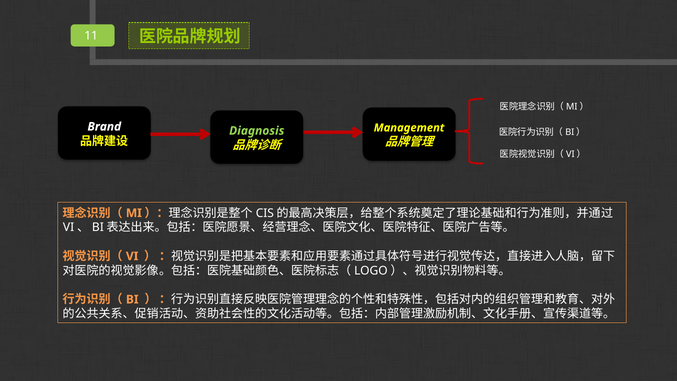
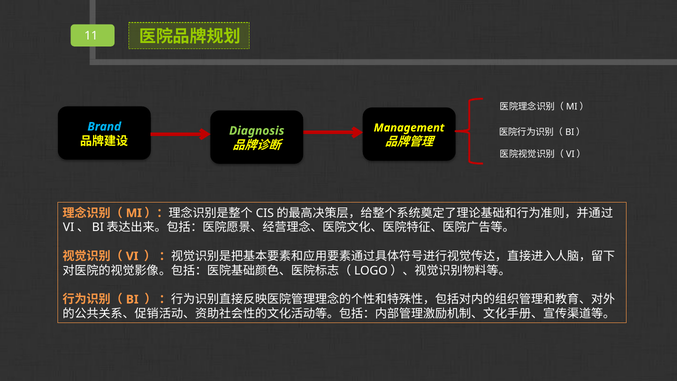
Brand colour: white -> light blue (104, 127)
